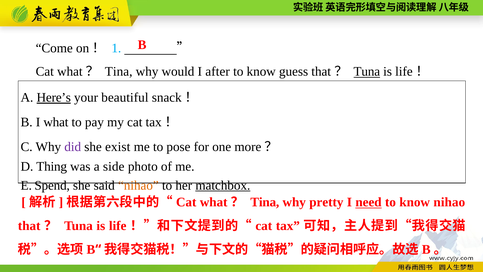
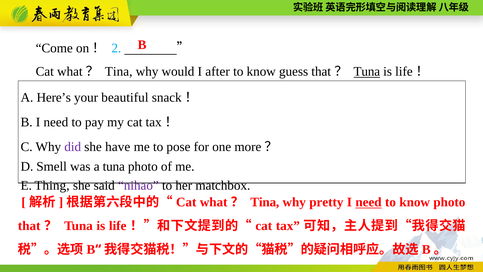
1: 1 -> 2 (116, 48)
Here’s underline: present -> none (54, 97)
B I what: what -> need (56, 122)
exist: exist -> have (118, 147)
Thing: Thing -> Smell (52, 166)
a side: side -> tuna (114, 166)
Spend: Spend -> Thing (52, 185)
nihao colour: orange -> purple (138, 185)
matchbox underline: present -> none (223, 185)
know nihao: nihao -> photo (449, 202)
